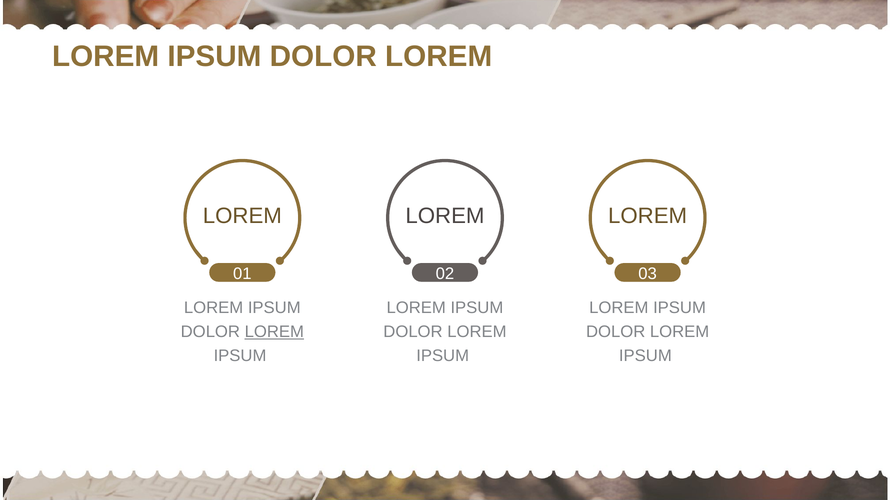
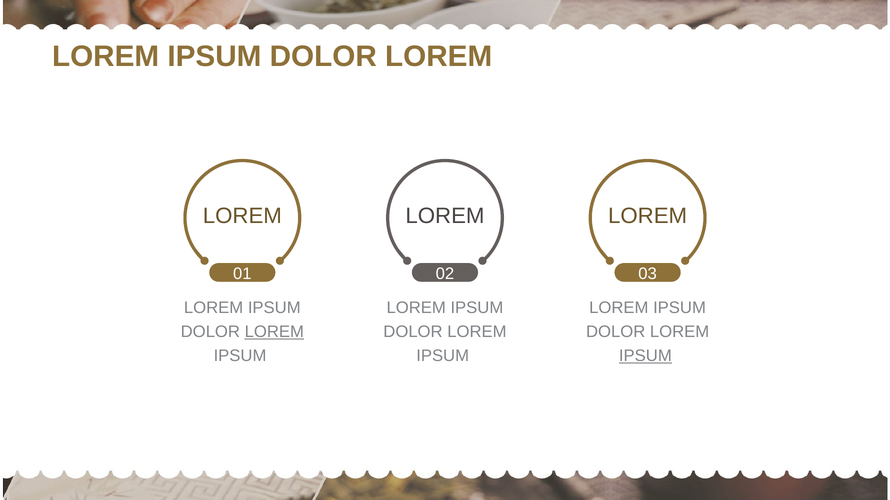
IPSUM underline: none -> present (645, 356)
